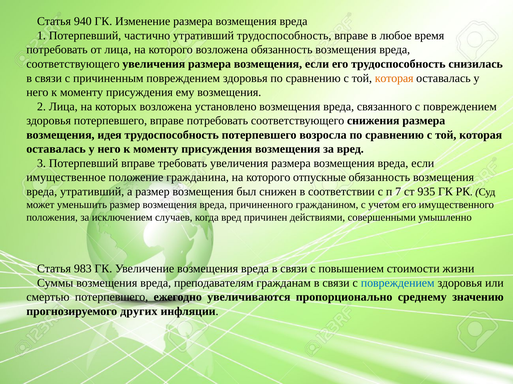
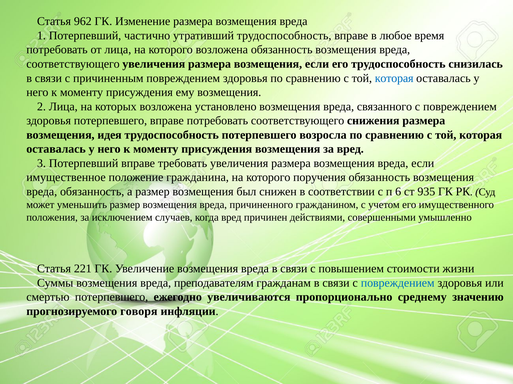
940: 940 -> 962 (83, 21)
которая colour: orange -> blue (394, 78)
отпускные: отпускные -> поручения (320, 178)
вреда утративший: утративший -> обязанность (92, 192)
7: 7 -> 6 (398, 192)
983: 983 -> 221 (83, 269)
других: других -> говоря (139, 312)
